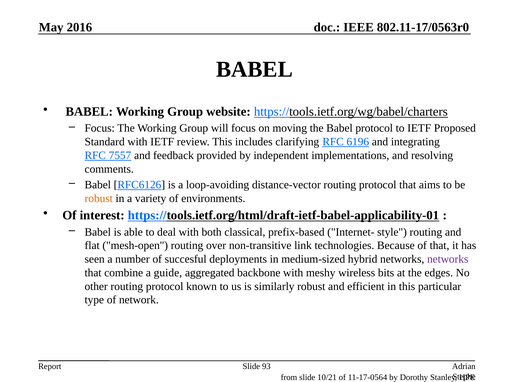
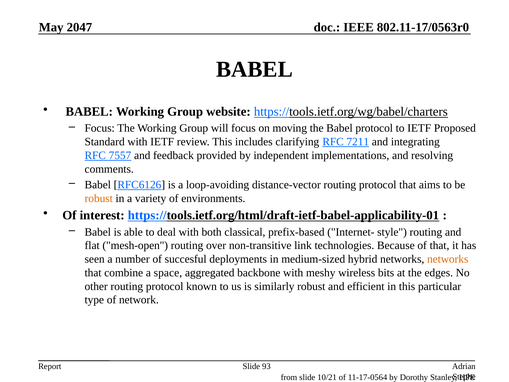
2016: 2016 -> 2047 (79, 27)
6196: 6196 -> 7211 (358, 142)
networks colour: purple -> orange (448, 259)
guide: guide -> space (168, 273)
